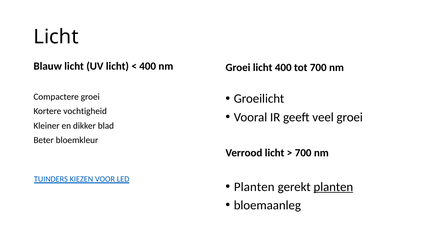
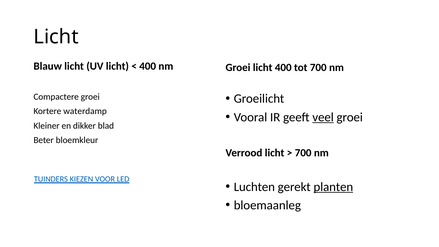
vochtigheid: vochtigheid -> waterdamp (85, 111)
veel underline: none -> present (323, 117)
Planten: Planten -> Luchten (254, 187)
